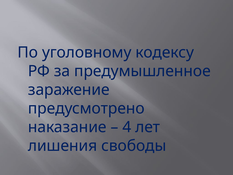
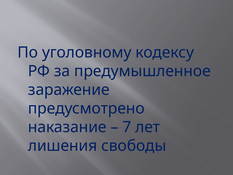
4: 4 -> 7 (127, 127)
